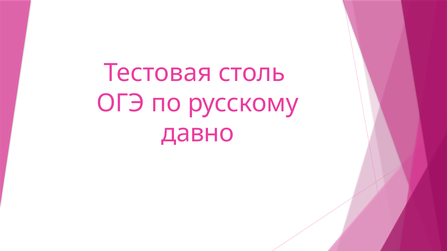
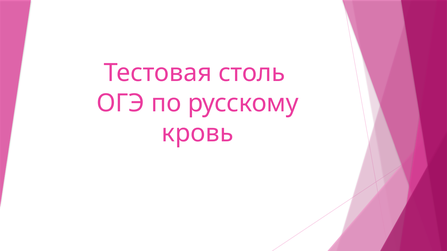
давно: давно -> кровь (198, 133)
